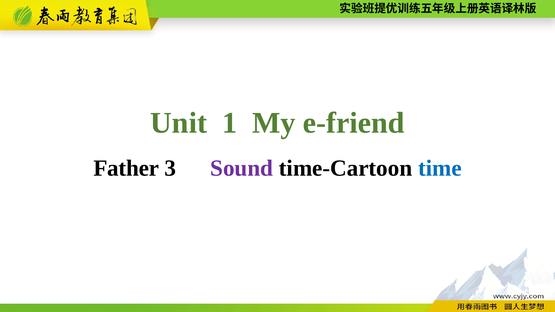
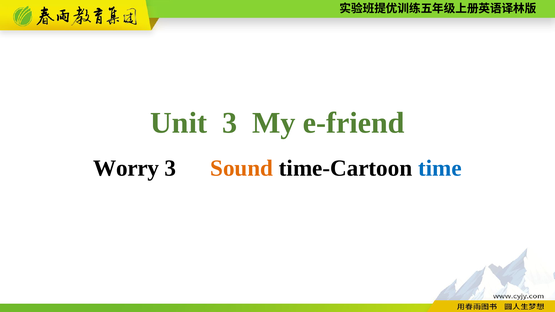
Unit 1: 1 -> 3 (230, 123)
Father: Father -> Worry (126, 168)
Sound colour: purple -> orange (242, 168)
